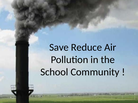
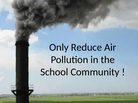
Save: Save -> Only (59, 48)
